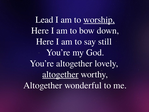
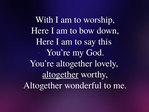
Lead: Lead -> With (44, 20)
worship underline: present -> none (99, 20)
still: still -> this (105, 41)
